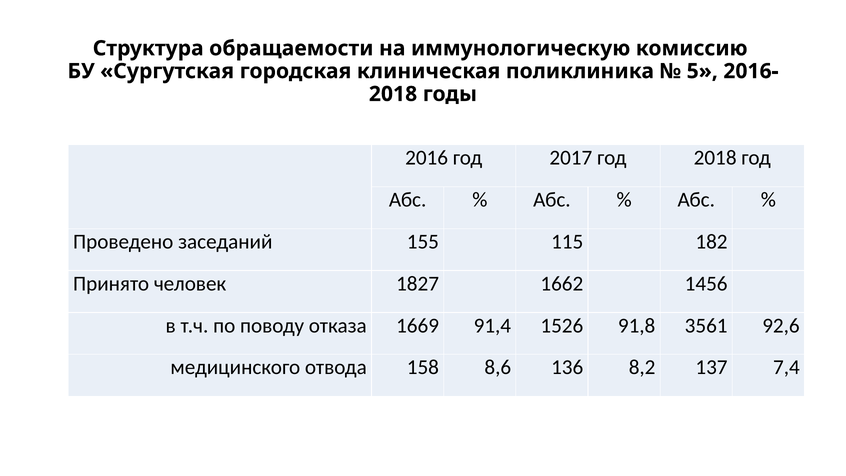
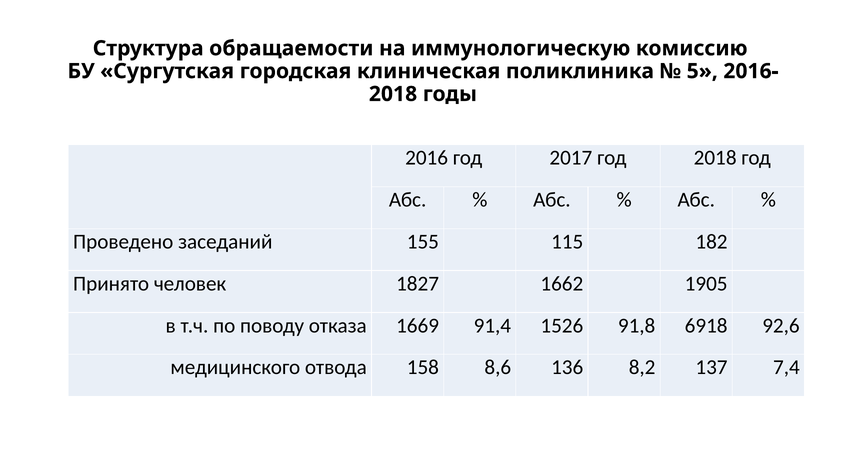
1456: 1456 -> 1905 (706, 284)
3561: 3561 -> 6918 (706, 325)
